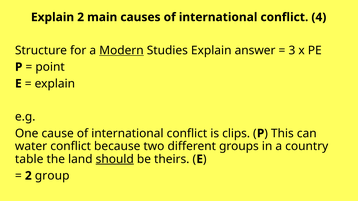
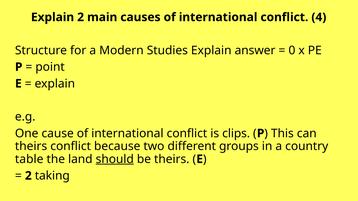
Modern underline: present -> none (121, 50)
3: 3 -> 0 (292, 50)
water: water -> theirs (31, 147)
group: group -> taking (52, 176)
